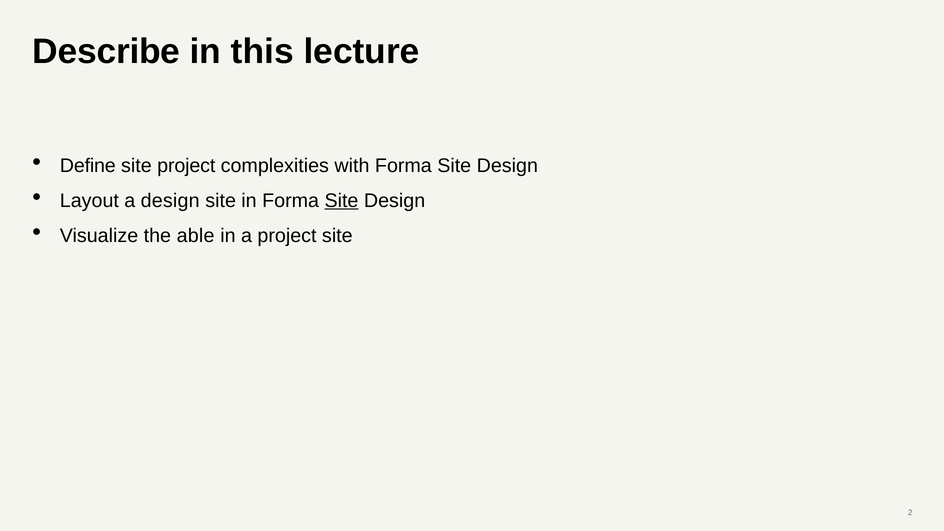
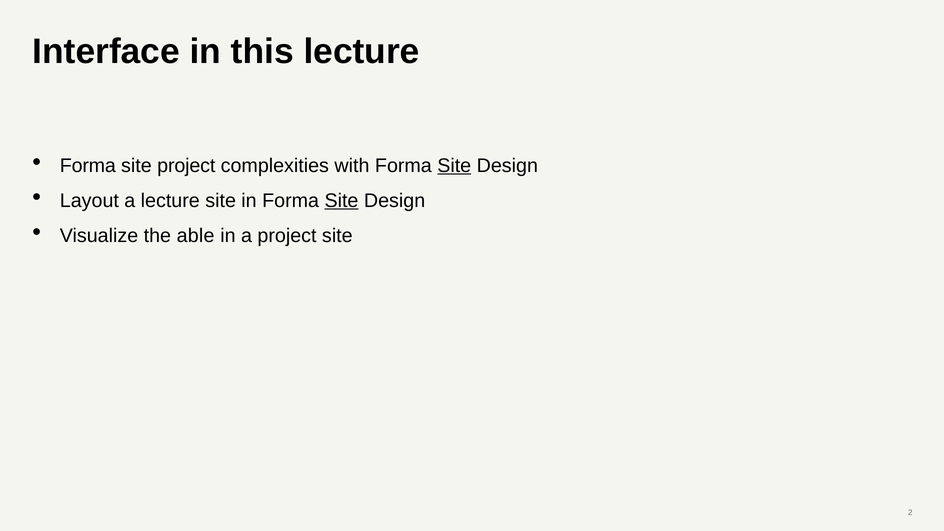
Describe: Describe -> Interface (106, 52)
Define: Define -> Forma (88, 166)
Site underline: none -> present (454, 166)
a design: design -> lecture (170, 201)
